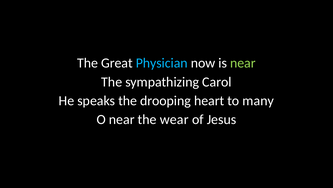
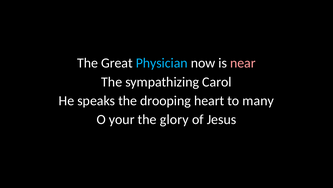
near colour: light green -> pink (243, 63)
O near: near -> your (122, 119)
wear: wear -> glory (174, 119)
